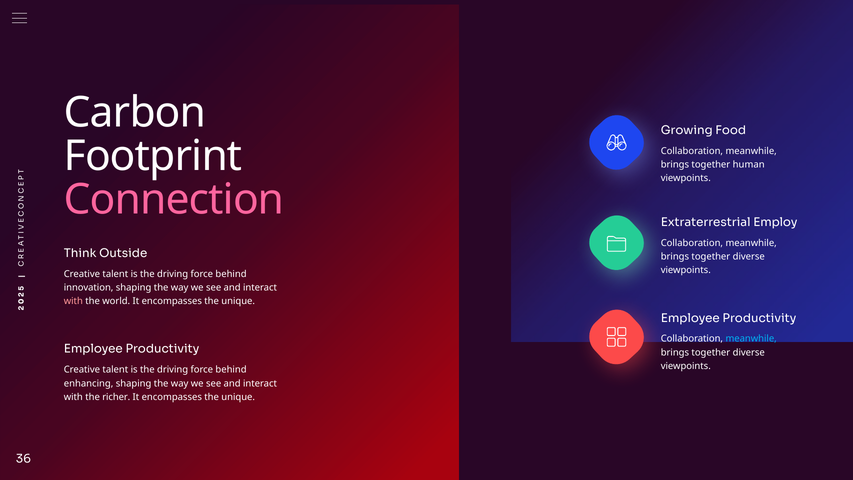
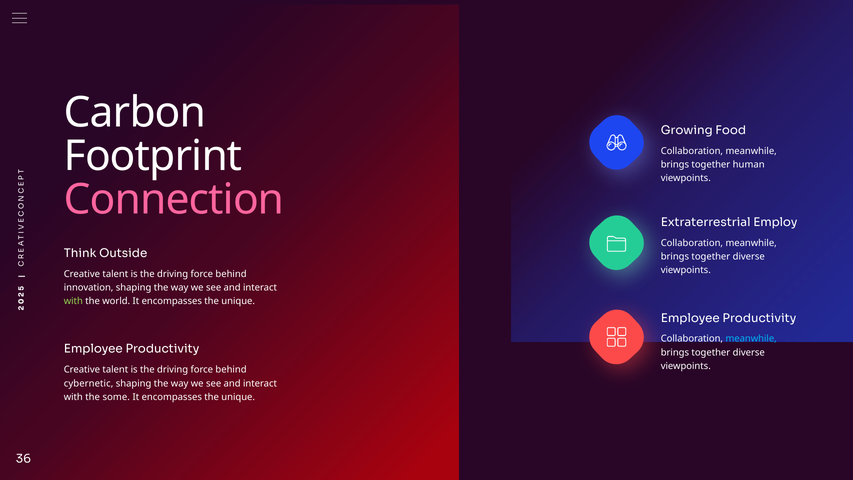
with colour: pink -> light green (73, 301)
enhancing: enhancing -> cybernetic (89, 383)
richer: richer -> some (116, 397)
